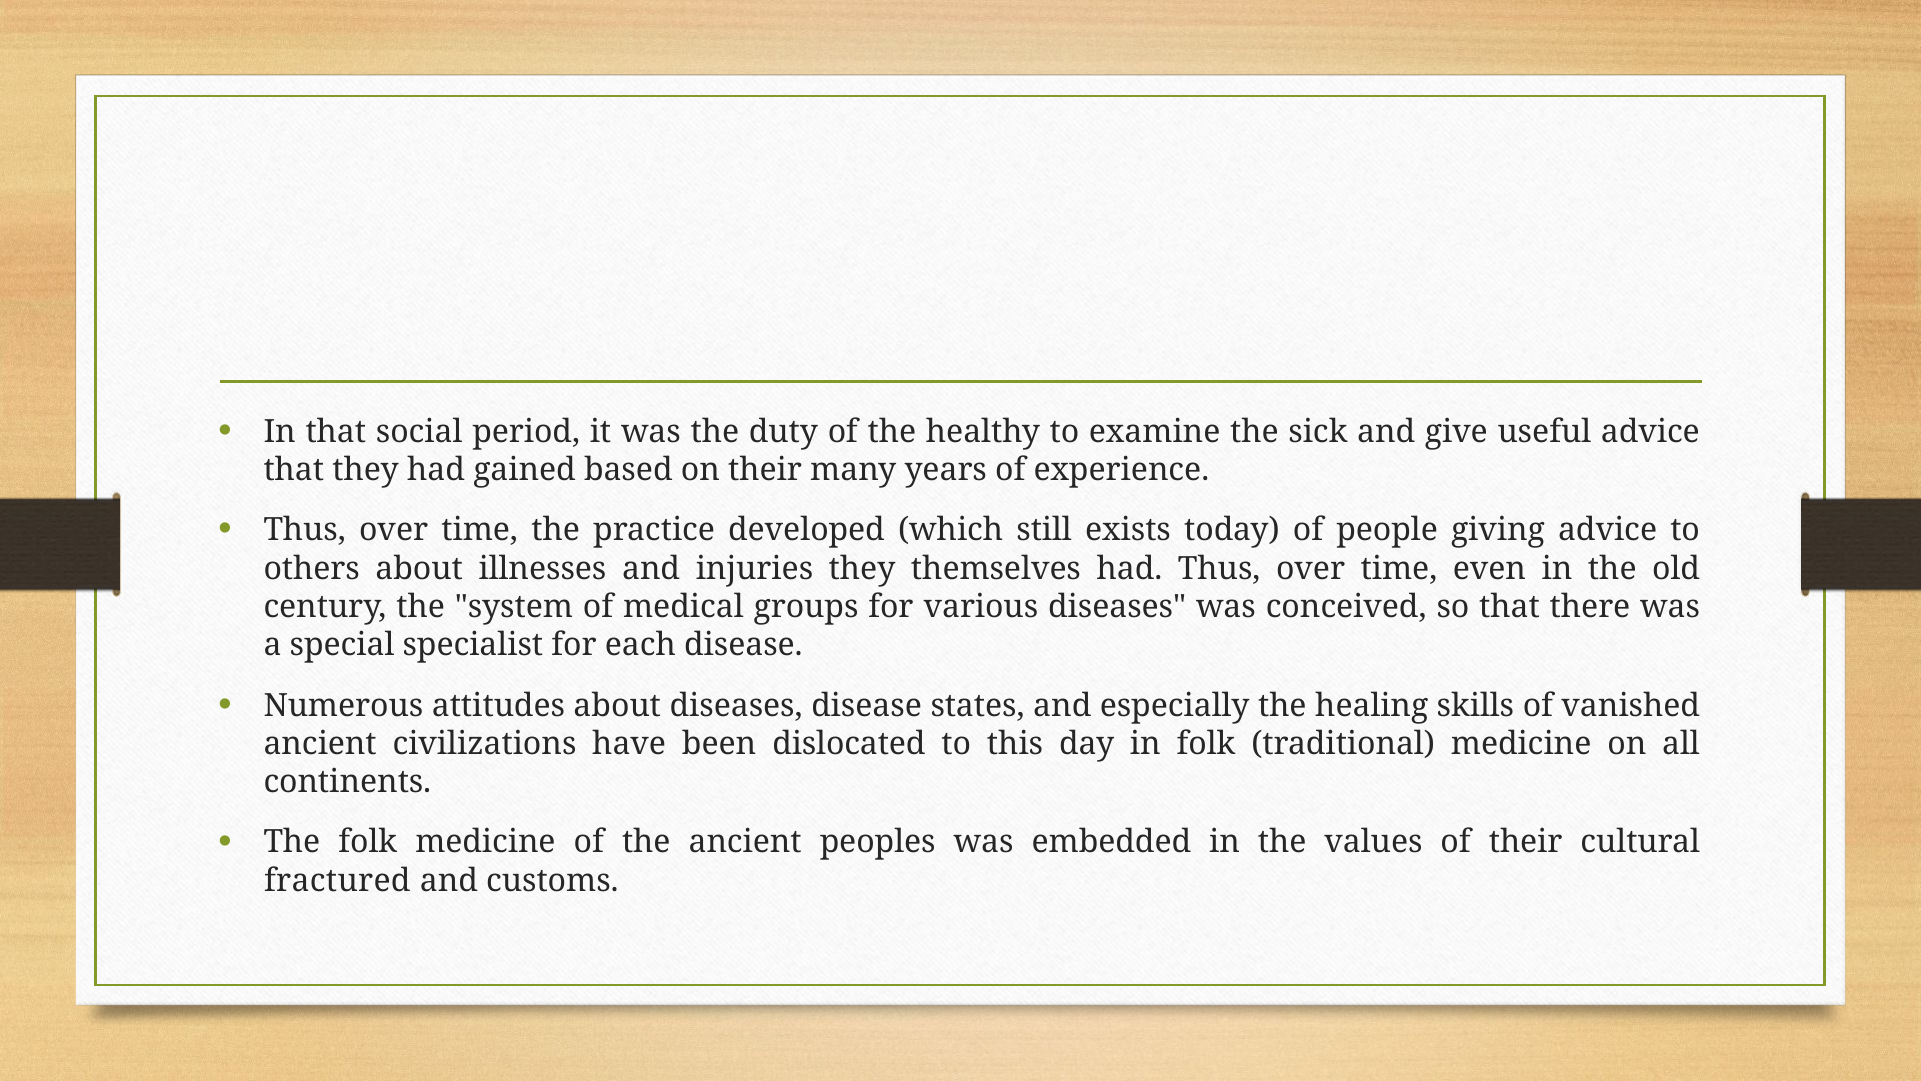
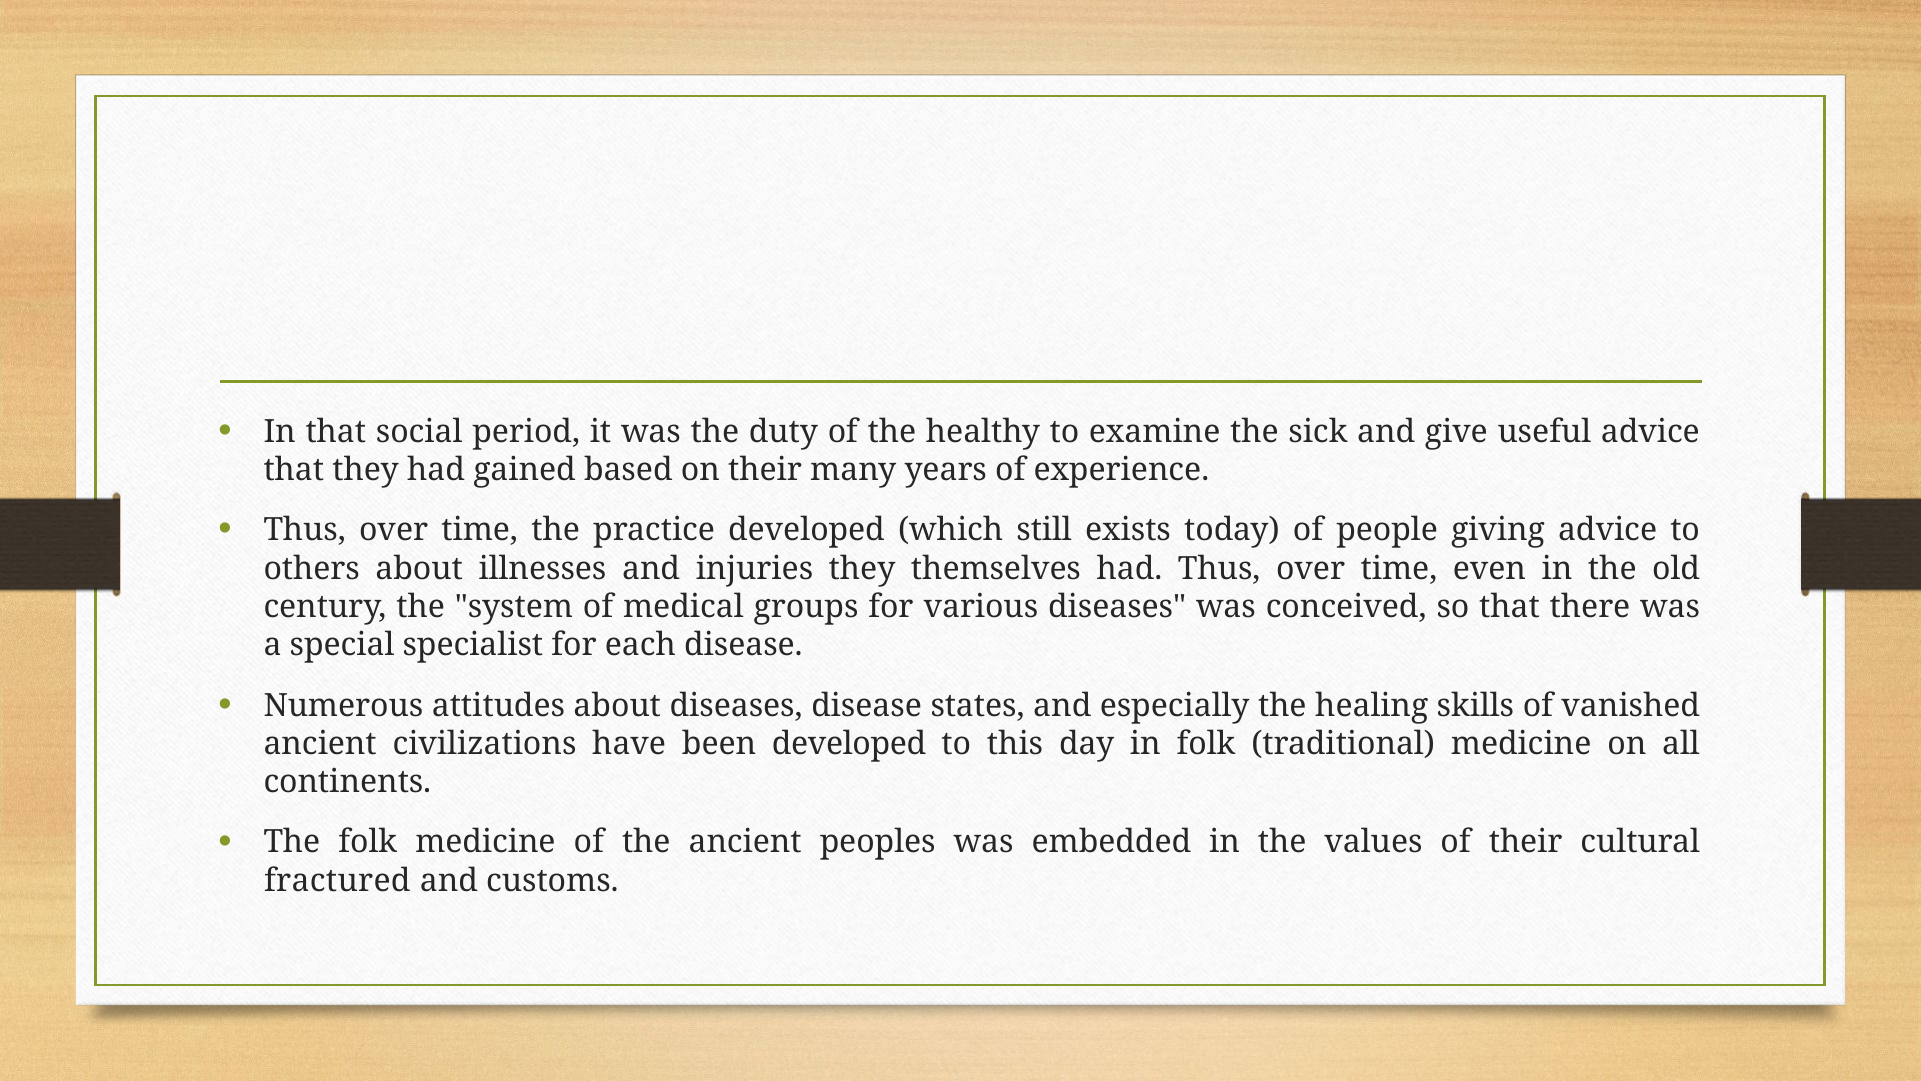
been dislocated: dislocated -> developed (849, 744)
